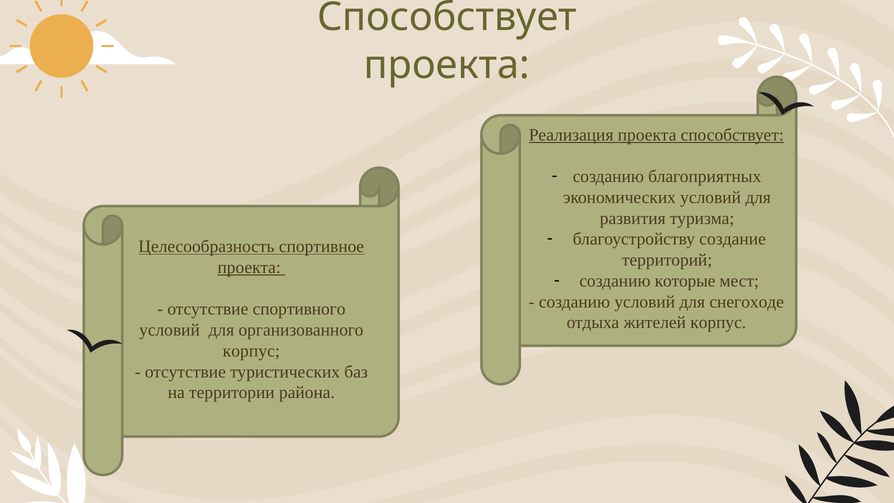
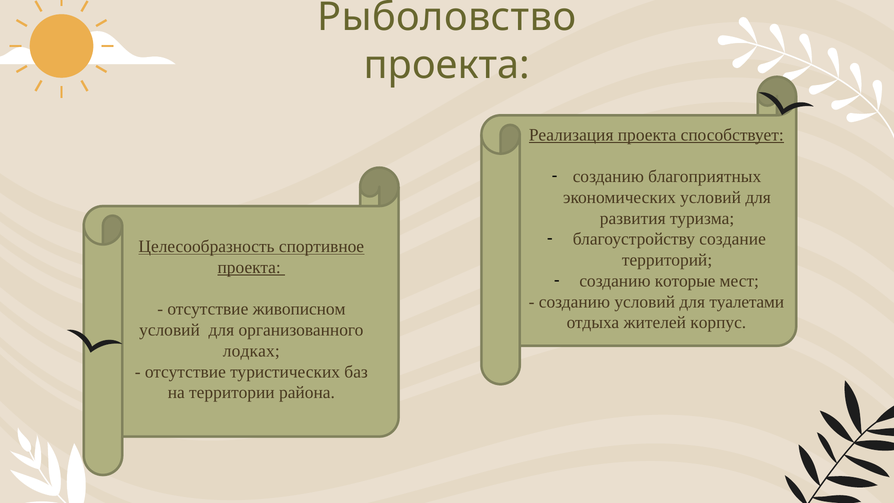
Способствует: Способствует -> Рыболовство (447, 17)
снегоходе: снегоходе -> туалетами (747, 302)
спортивного: спортивного -> живописном (299, 309)
корпус: корпус -> лодках (251, 351)
